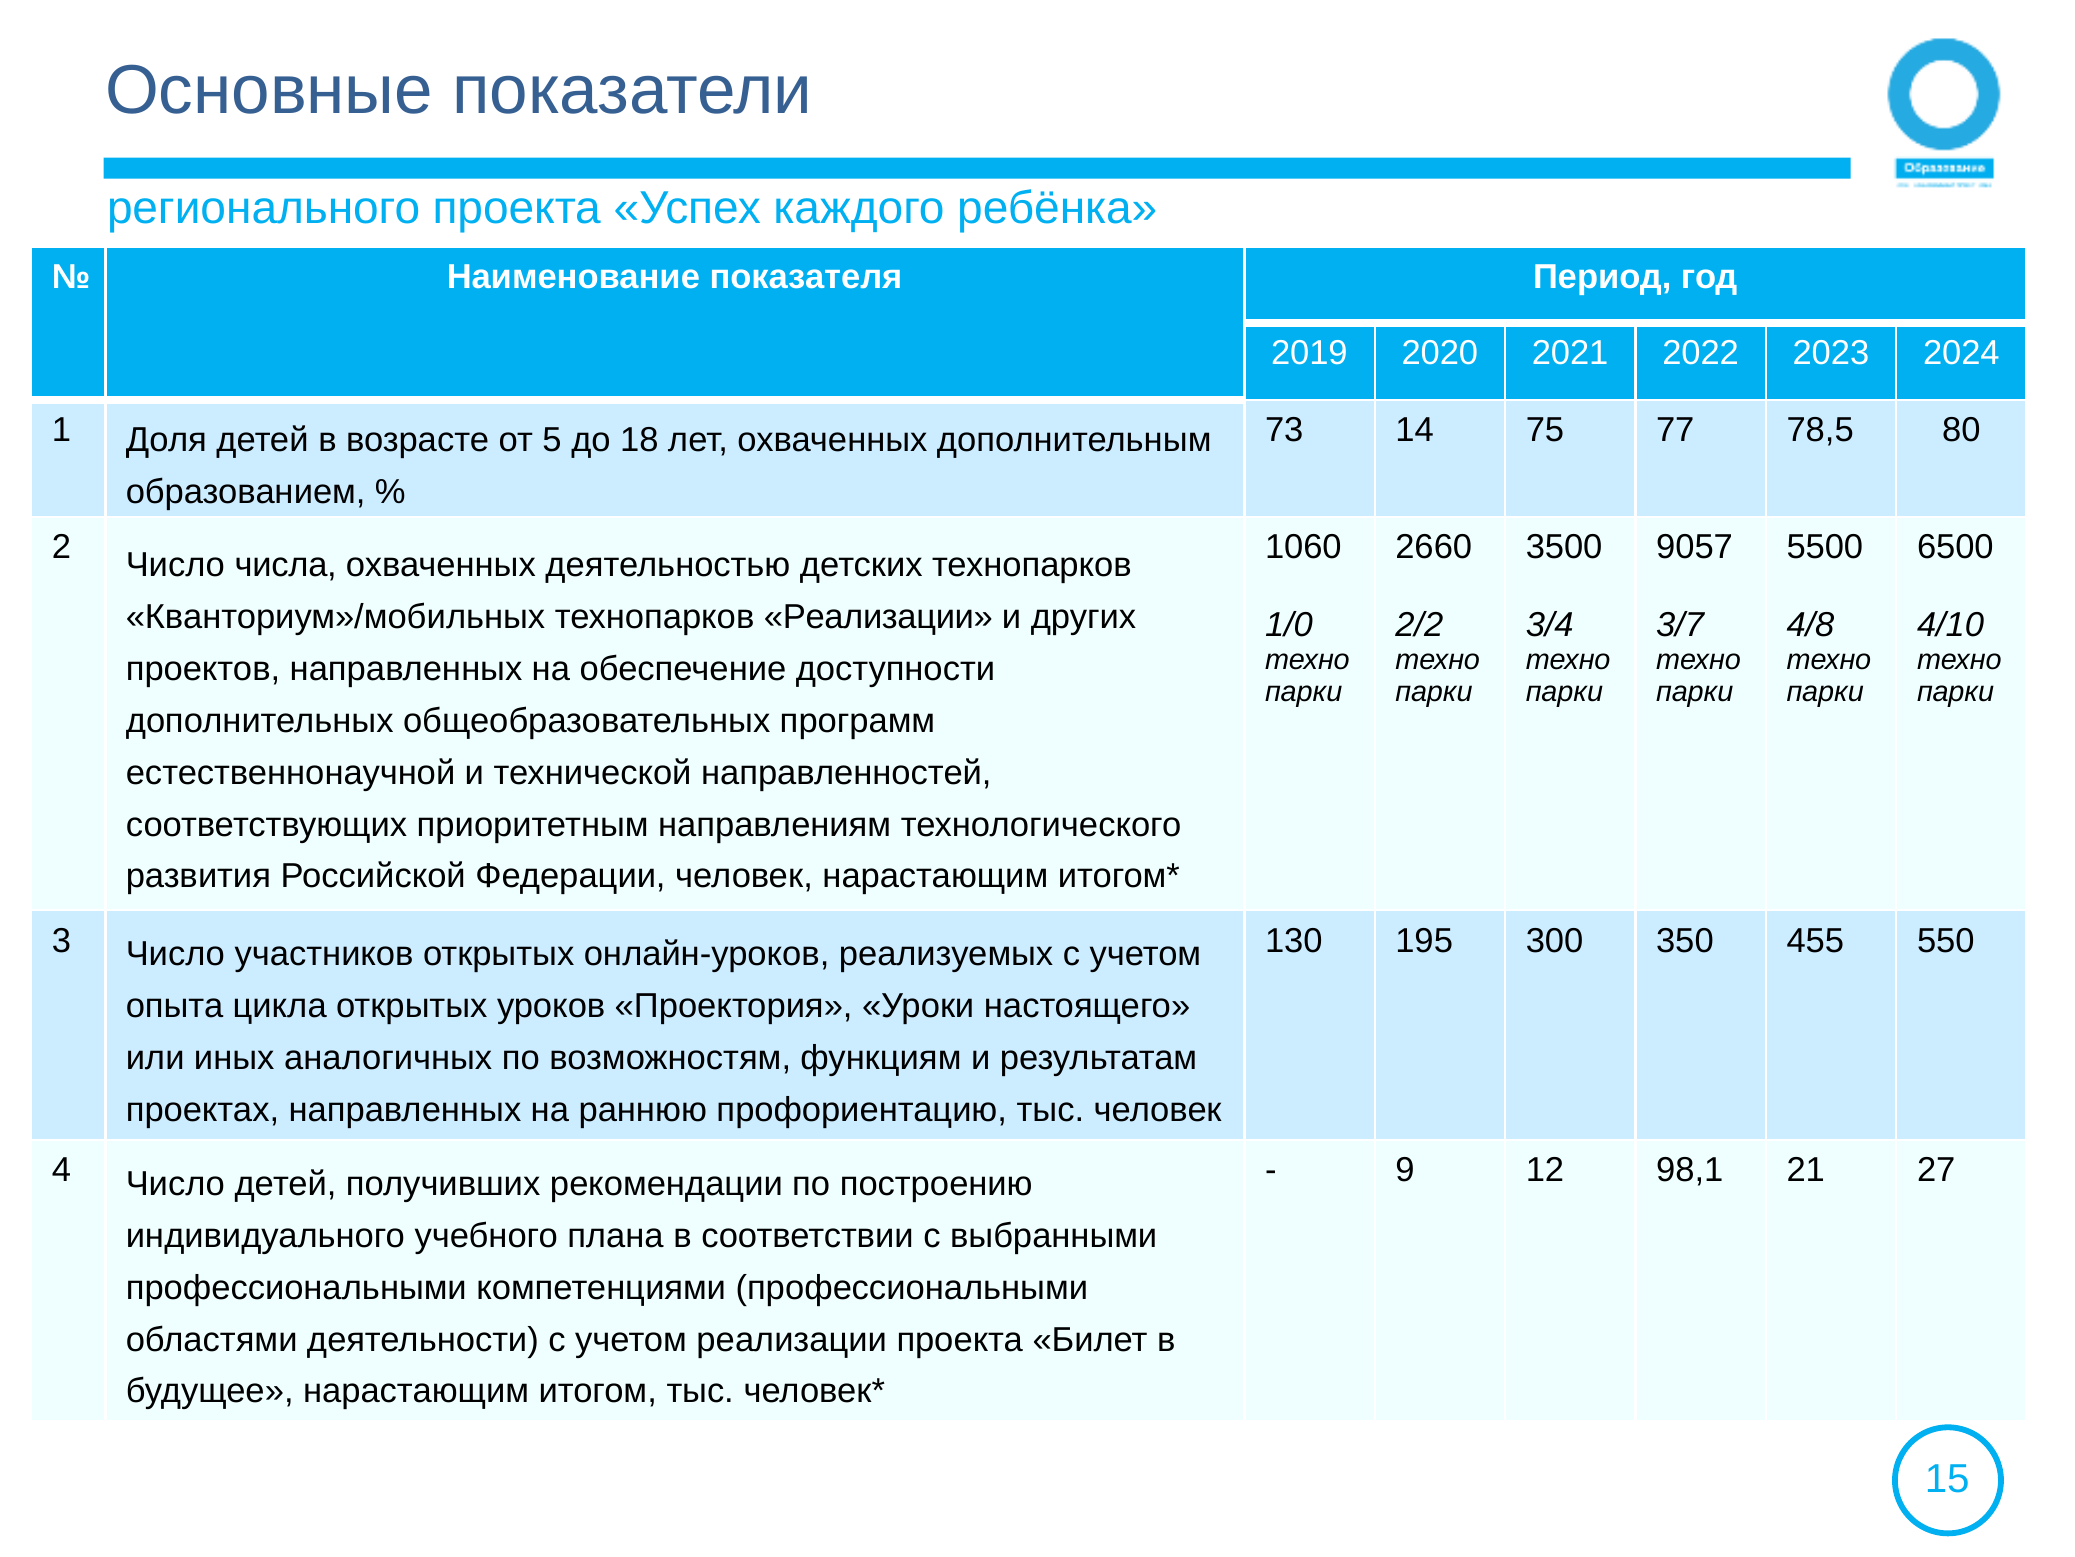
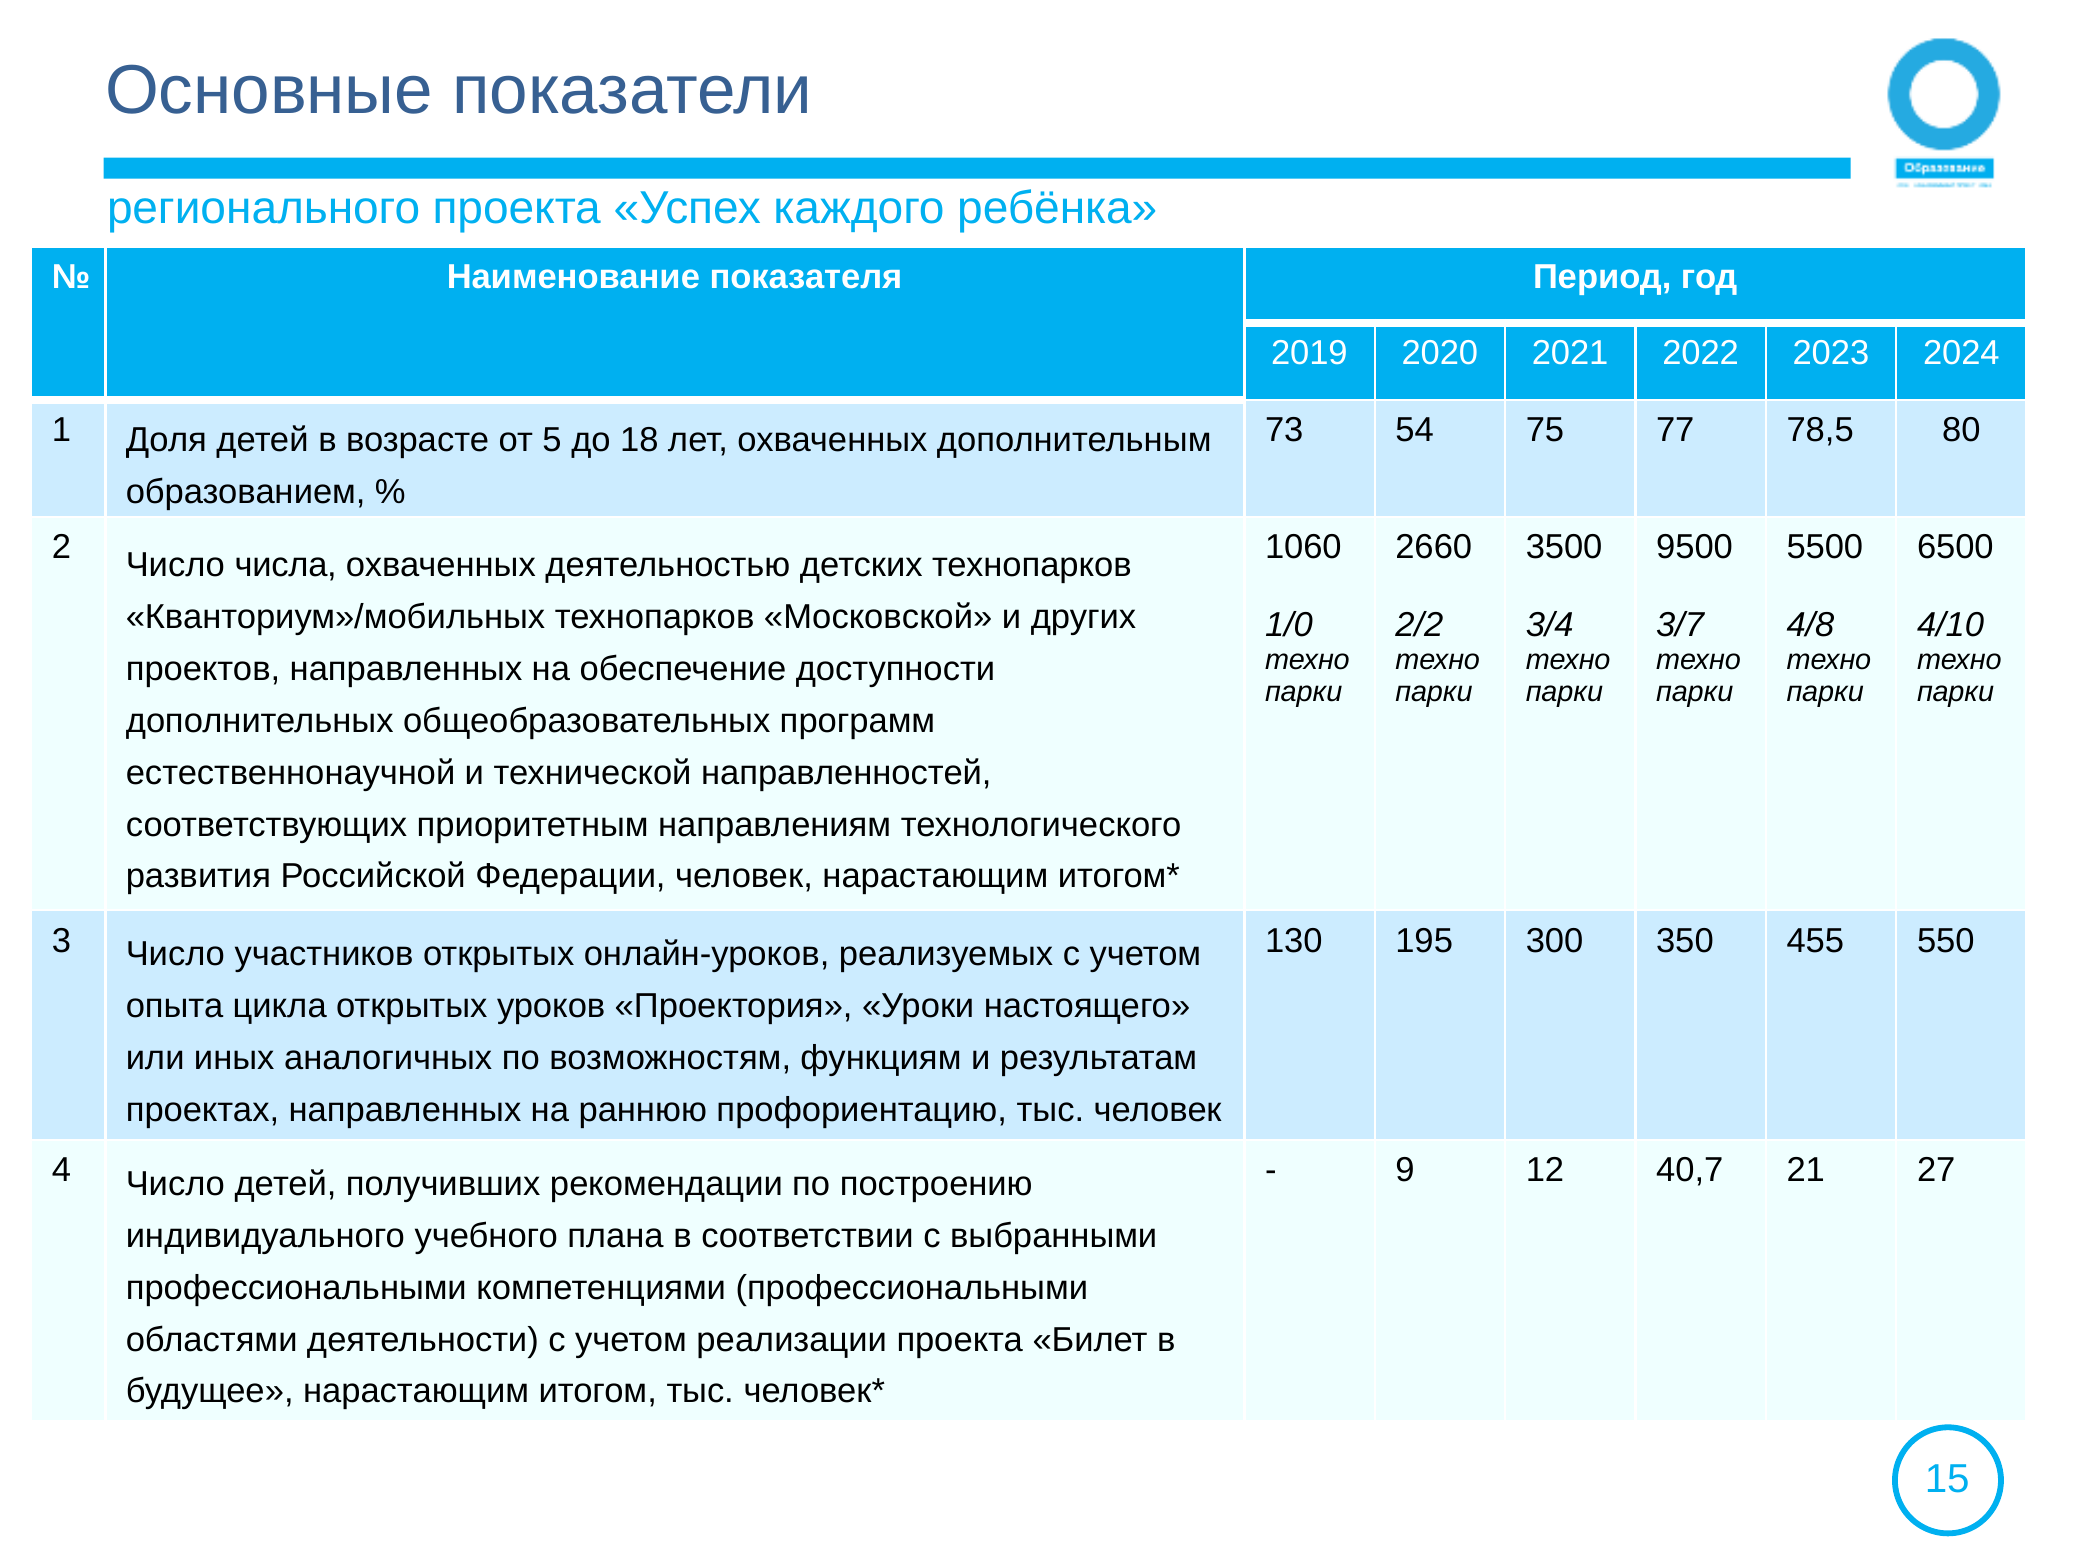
14: 14 -> 54 (1415, 430)
9057: 9057 -> 9500 (1695, 547)
технопарков Реализации: Реализации -> Московской (878, 617)
98,1: 98,1 -> 40,7 (1690, 1170)
